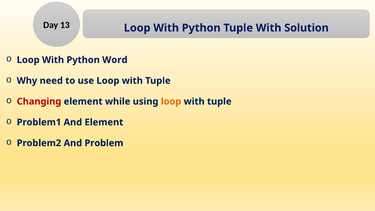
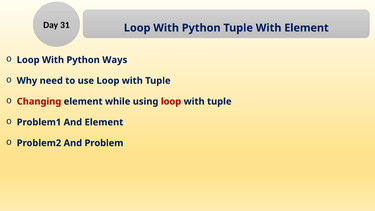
13: 13 -> 31 (65, 25)
With Solution: Solution -> Element (306, 28)
Word: Word -> Ways (115, 60)
loop colour: orange -> red (171, 101)
